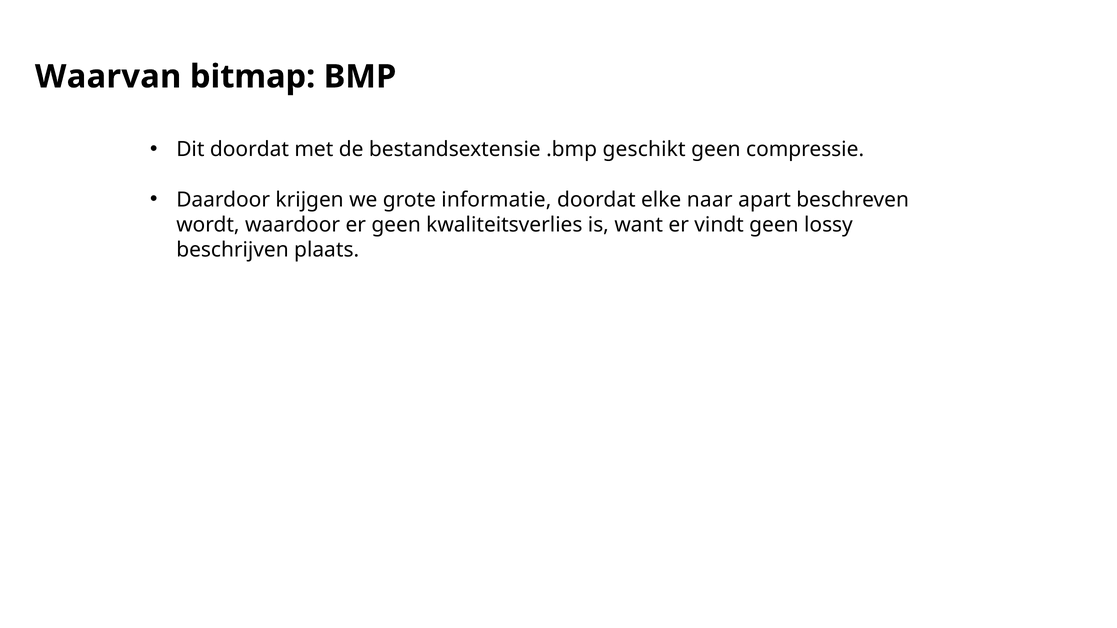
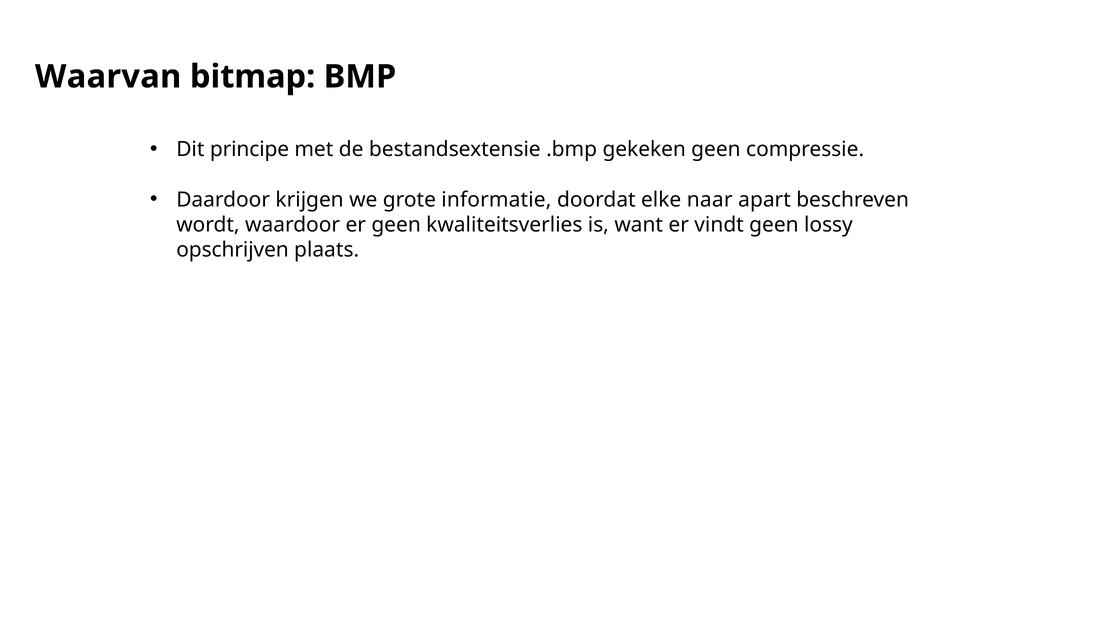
Dit doordat: doordat -> principe (250, 149)
geschikt: geschikt -> gekeken (644, 149)
beschrijven: beschrijven -> opschrijven (233, 250)
